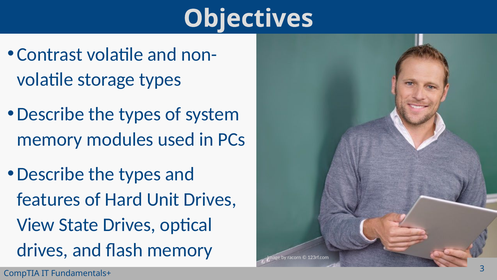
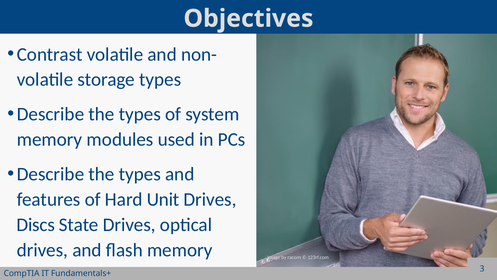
View: View -> Discs (36, 225)
